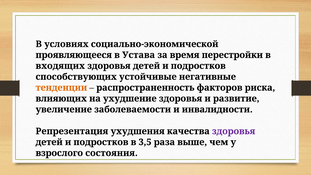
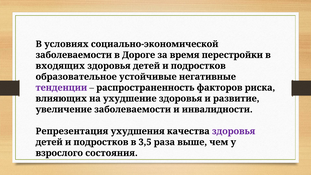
проявляющееся: проявляющееся -> заболеваемости (74, 55)
Устава: Устава -> Дороге (139, 55)
способствующих: способствующих -> образовательное (76, 77)
тенденции colour: orange -> purple (61, 88)
